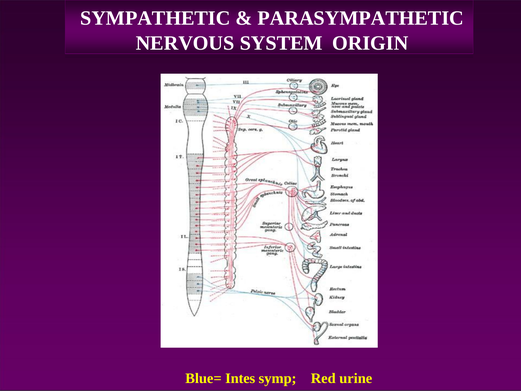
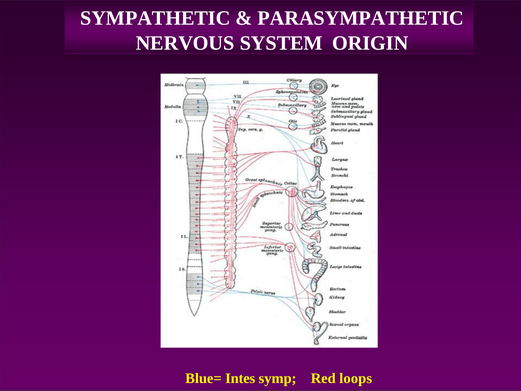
urine: urine -> loops (356, 378)
